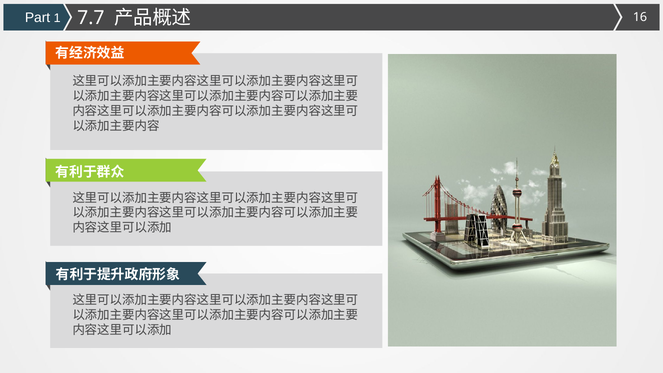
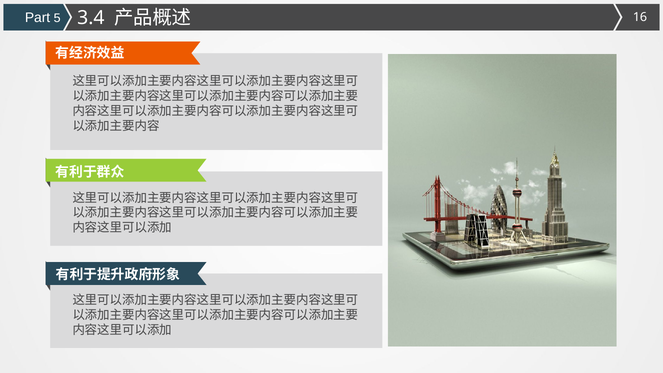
1: 1 -> 5 (57, 18)
7.7: 7.7 -> 3.4 (91, 18)
